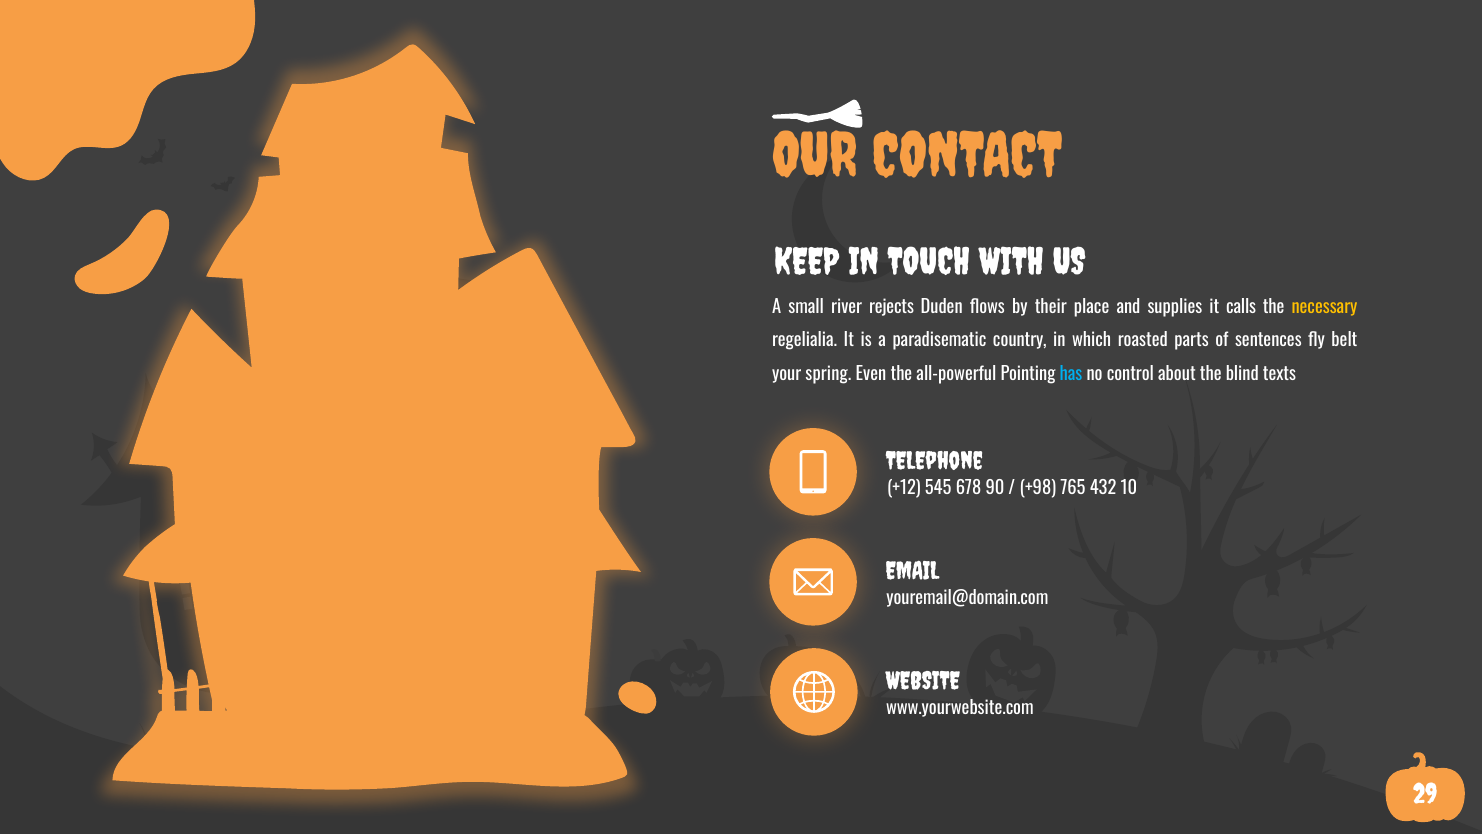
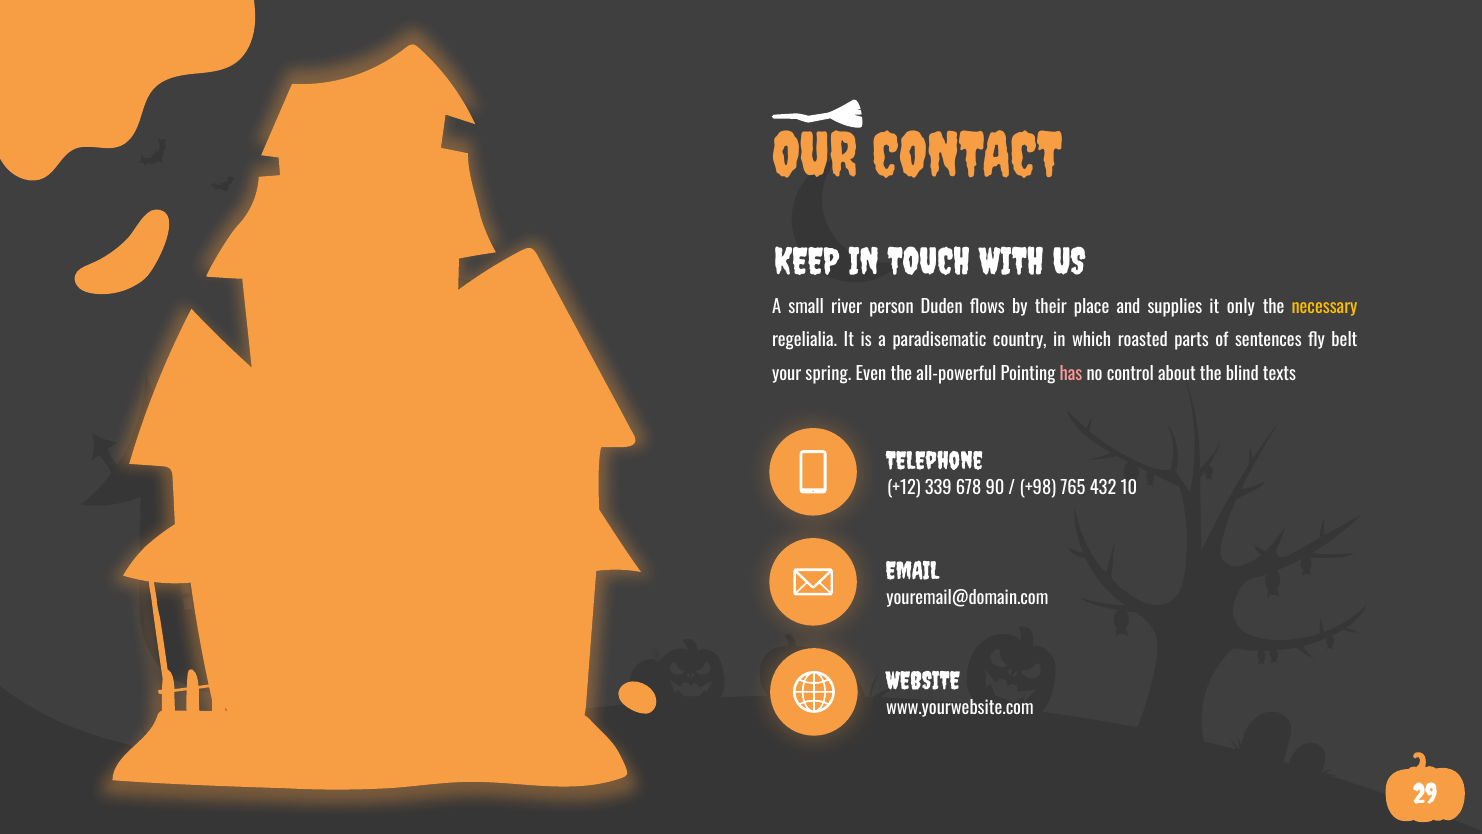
rejects: rejects -> person (891, 307)
calls: calls -> only (1241, 307)
has colour: light blue -> pink (1071, 374)
545: 545 -> 339 (938, 488)
